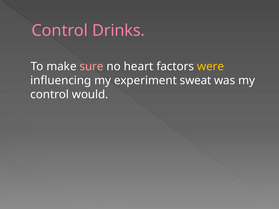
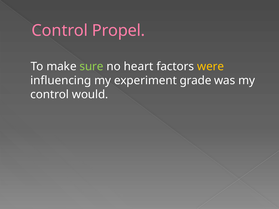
Drinks: Drinks -> Propel (119, 31)
sure colour: pink -> light green (92, 67)
sweat: sweat -> grade (196, 81)
